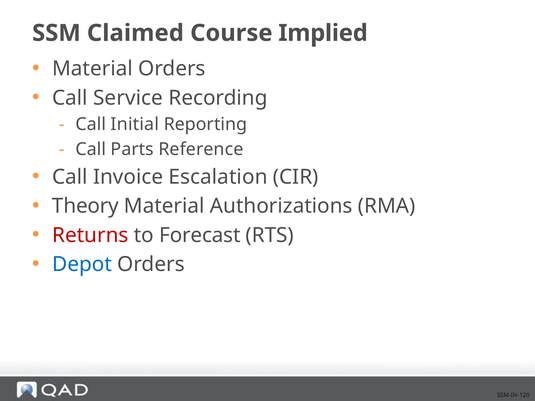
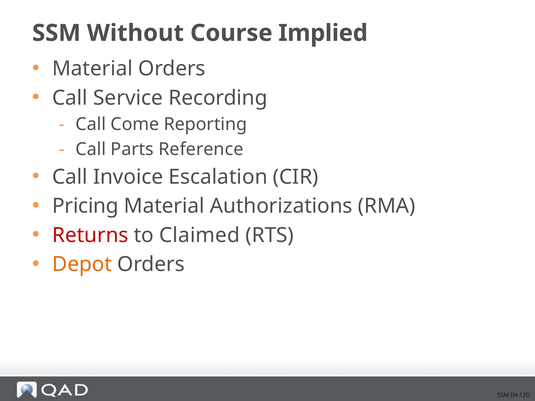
Claimed: Claimed -> Without (135, 33)
Initial: Initial -> Come (135, 124)
Theory: Theory -> Pricing (85, 206)
Forecast: Forecast -> Claimed (200, 235)
Depot colour: blue -> orange (82, 264)
